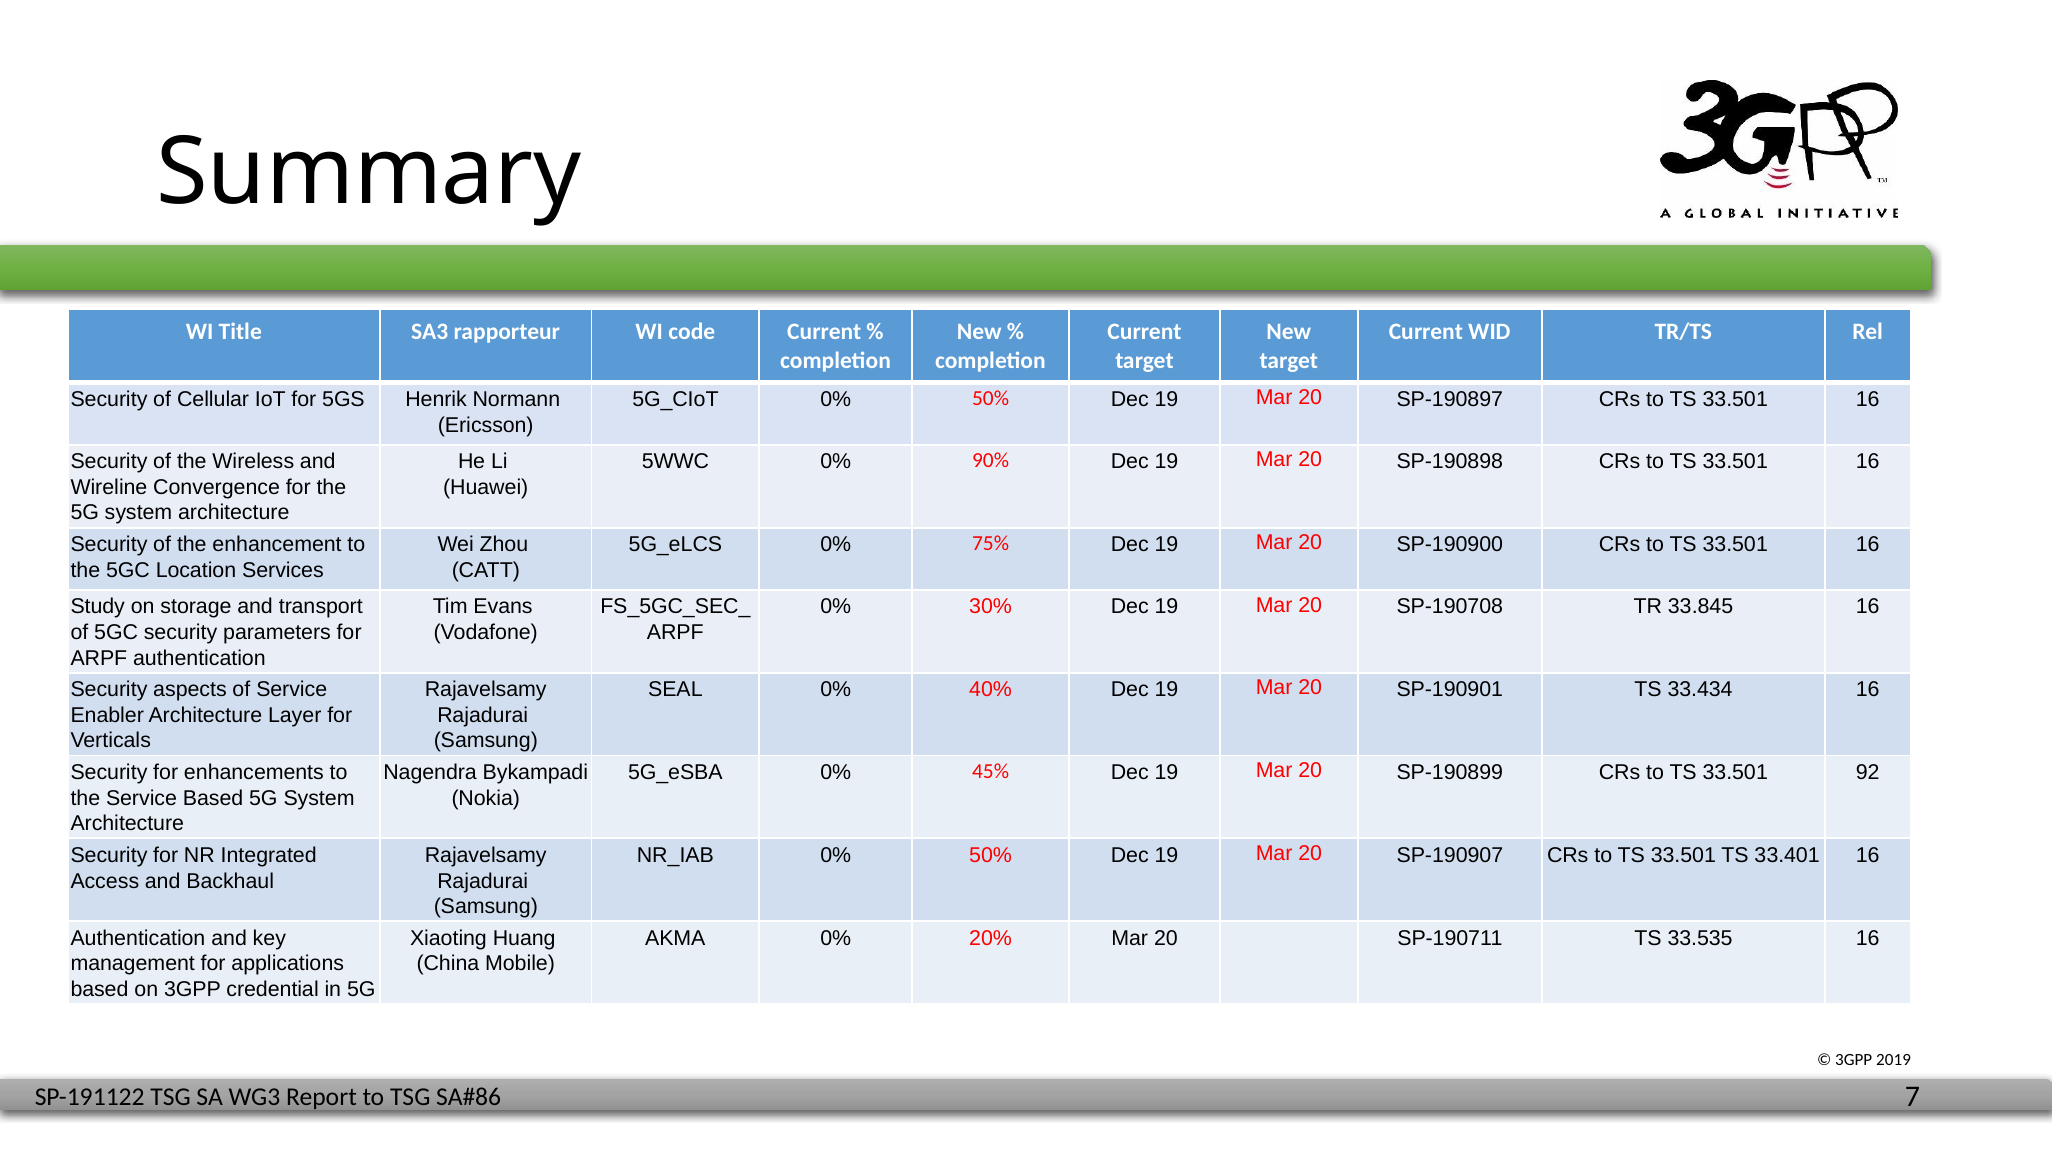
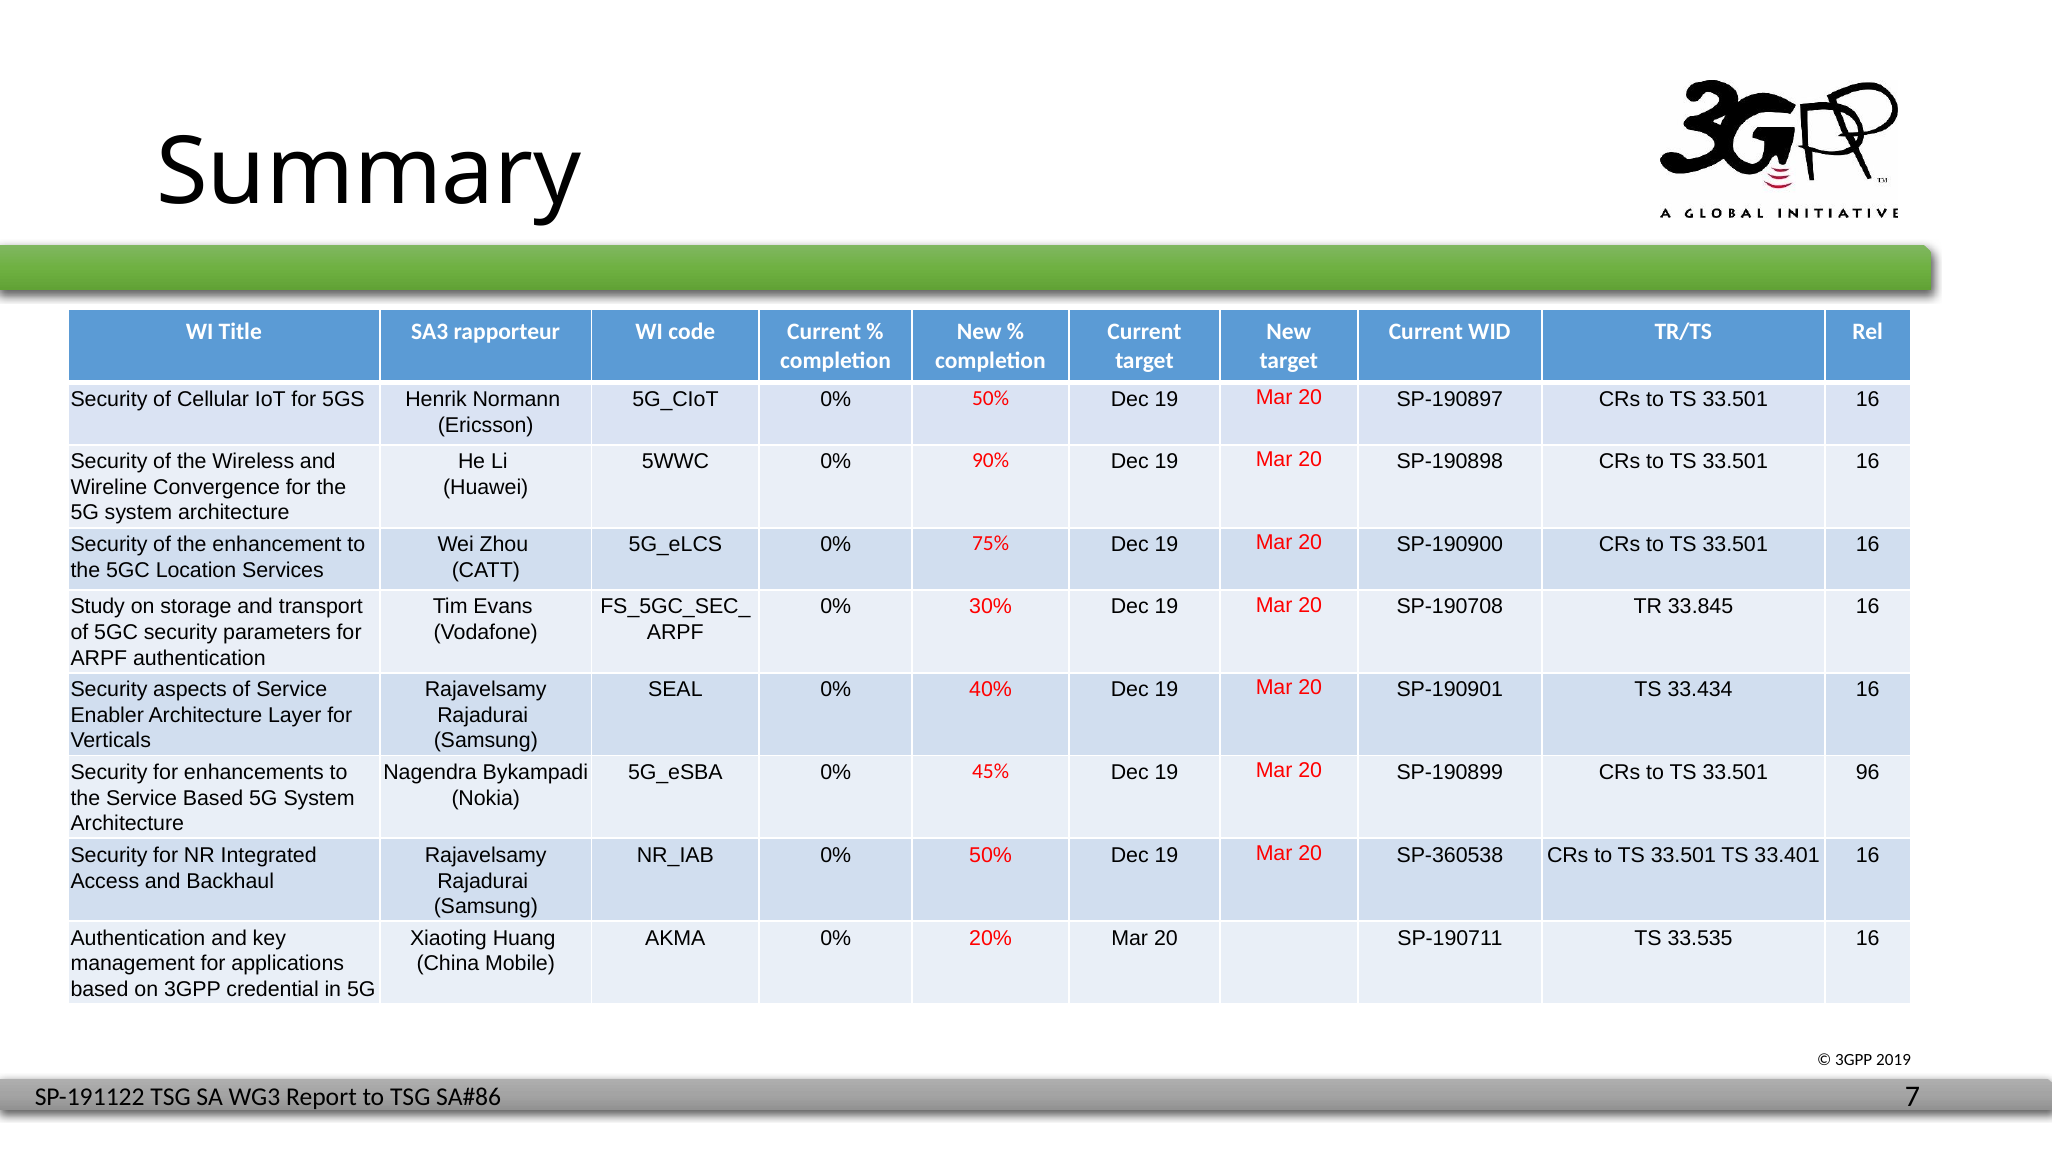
92: 92 -> 96 (1868, 773)
SP-190907: SP-190907 -> SP-360538 (1450, 856)
